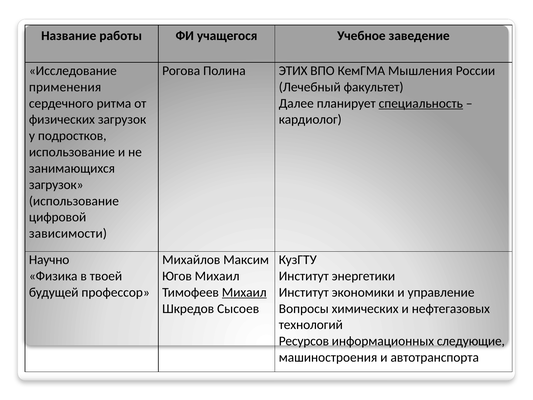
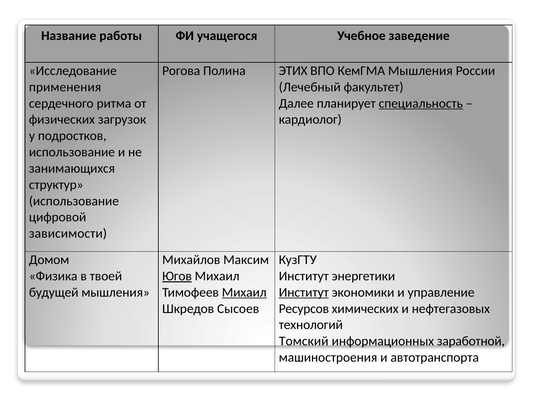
загрузок: загрузок -> структур (56, 185)
Научно: Научно -> Домом (49, 260)
Югов underline: none -> present (177, 276)
будущей профессор: профессор -> мышления (116, 292)
Институт underline: none -> present (304, 292)
Вопросы: Вопросы -> Ресурсов (304, 308)
Ресурсов: Ресурсов -> Томский (304, 341)
следующие: следующие -> заработной (471, 341)
